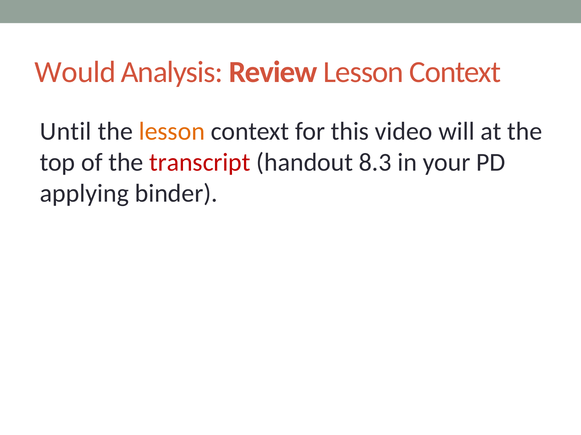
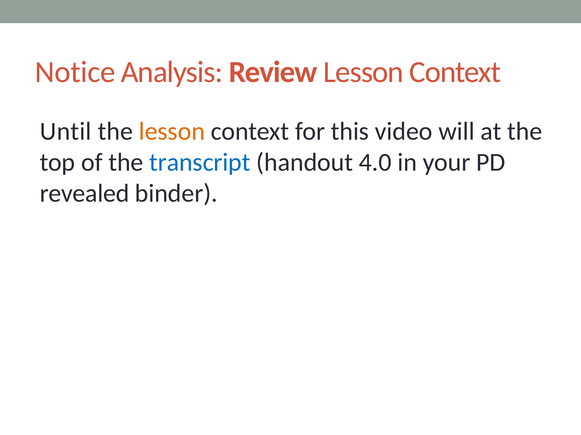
Would: Would -> Notice (75, 72)
transcript colour: red -> blue (200, 163)
8.3: 8.3 -> 4.0 (375, 163)
applying: applying -> revealed (85, 194)
